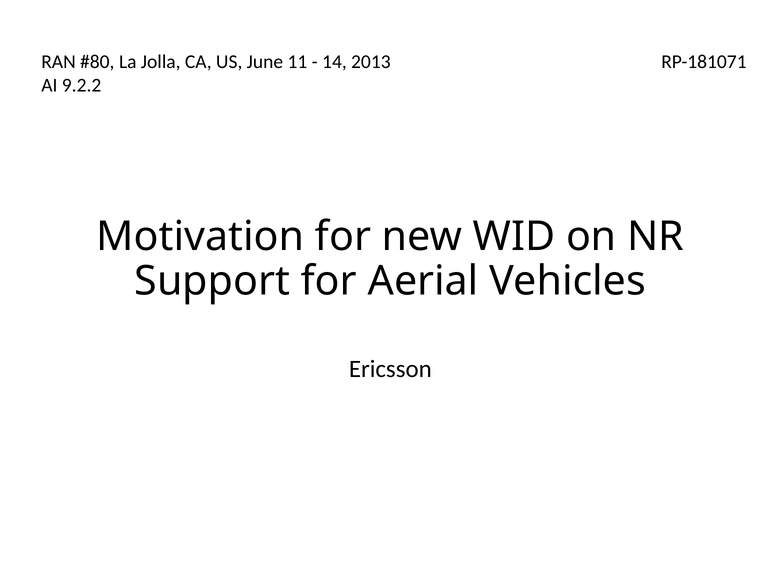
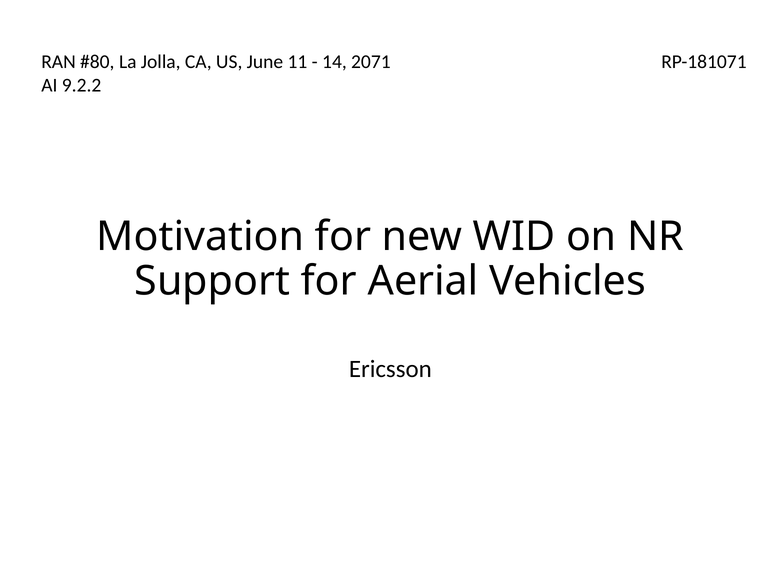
2013: 2013 -> 2071 (371, 62)
